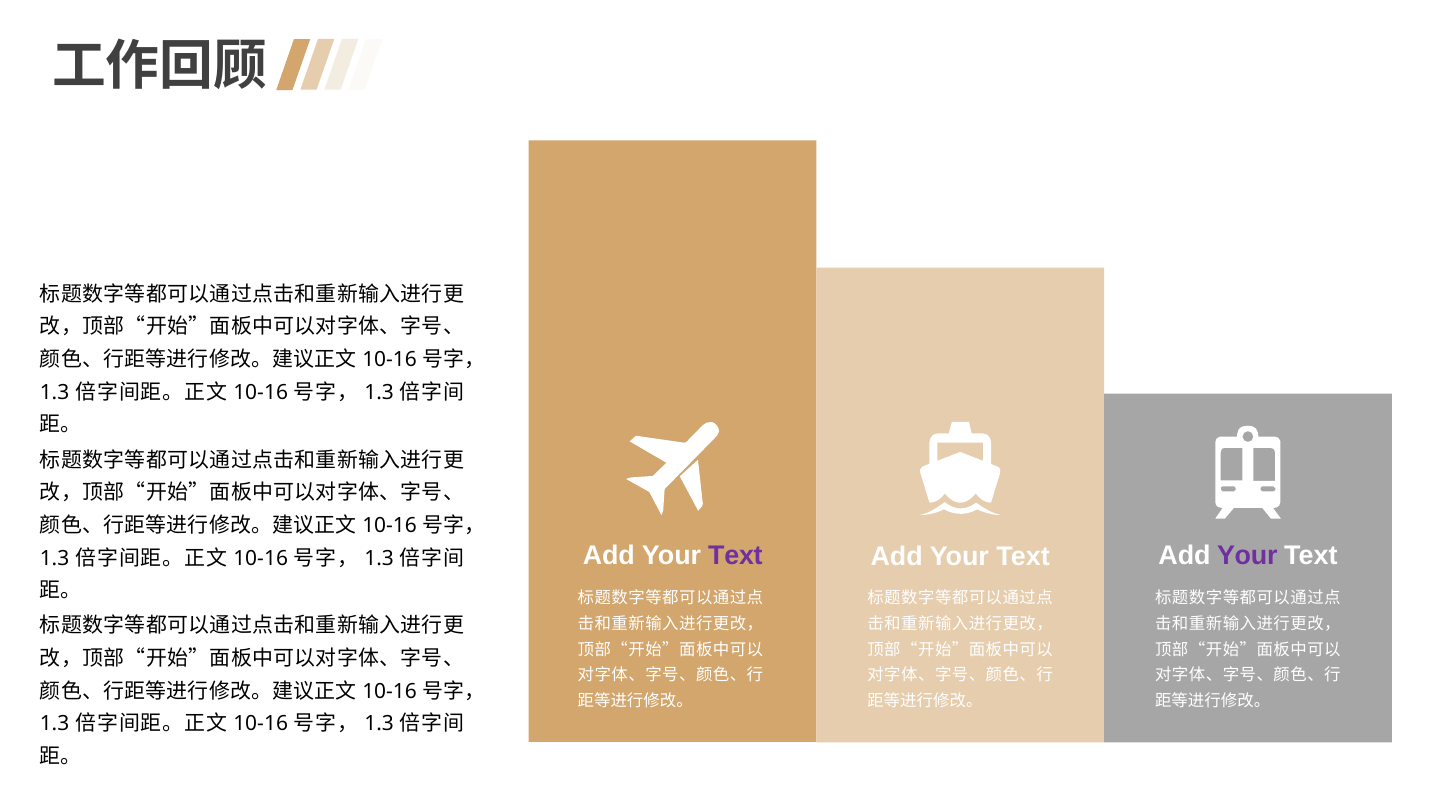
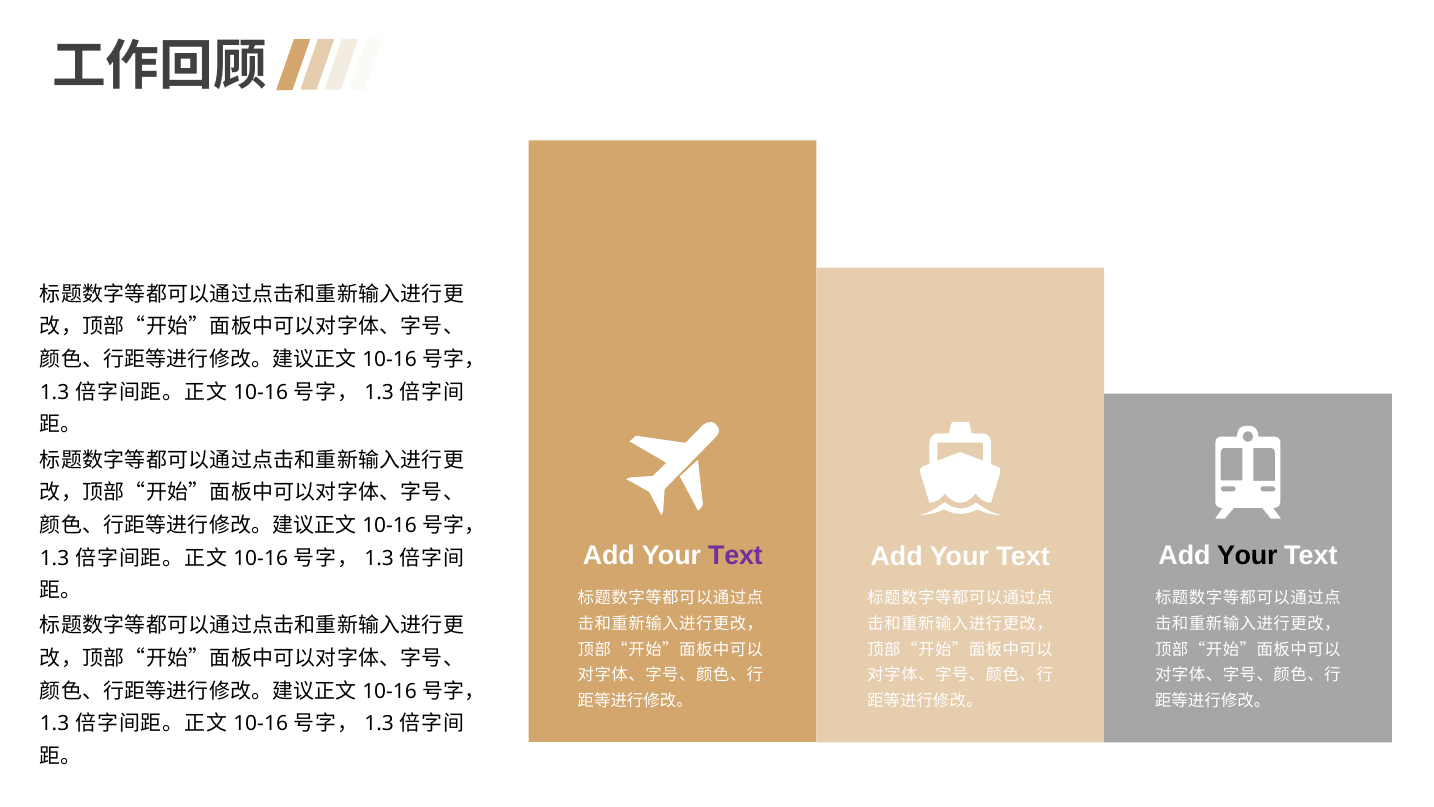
Your colour: purple -> black (1247, 556)
